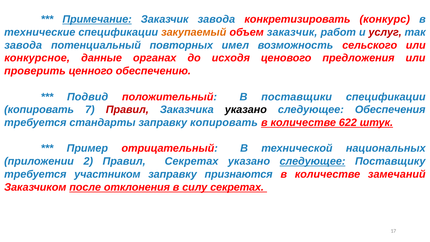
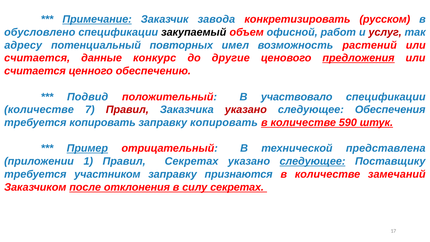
конкурс: конкурс -> русском (385, 19)
технические: технические -> обусловлено (40, 32)
закупаемый colour: orange -> black (194, 32)
объем заказчик: заказчик -> офисной (292, 32)
завода: завода -> адресу (23, 45)
сельского: сельского -> растений (370, 45)
конкурсное: конкурсное -> считается (37, 58)
органах: органах -> конкурс (155, 58)
исходя: исходя -> другие (231, 58)
предложения underline: none -> present (359, 58)
проверить: проверить -> считается (35, 71)
поставщики: поставщики -> участвовало (297, 97)
копировать: копировать -> количестве (39, 110)
указано colour: black -> red (246, 110)
требуется стандарты: стандарты -> копировать (103, 123)
622: 622 -> 590 (348, 123)
Пример underline: none -> present (87, 148)
национальных: национальных -> представлена (386, 148)
2: 2 -> 1 (88, 161)
